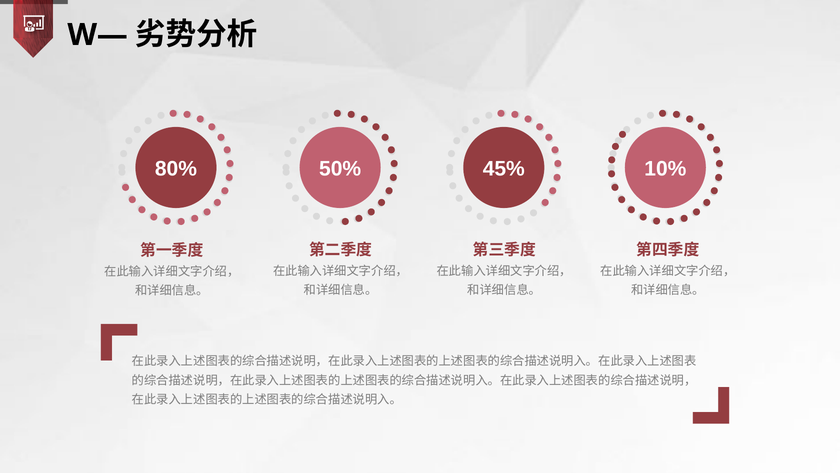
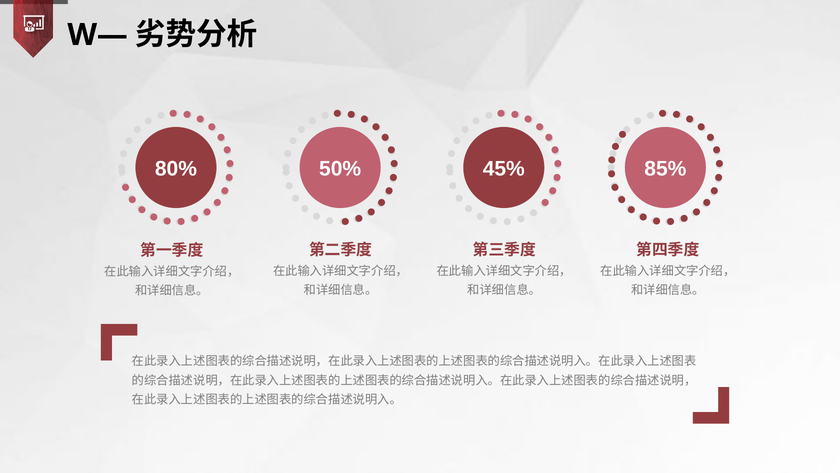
10%: 10% -> 85% (665, 169)
